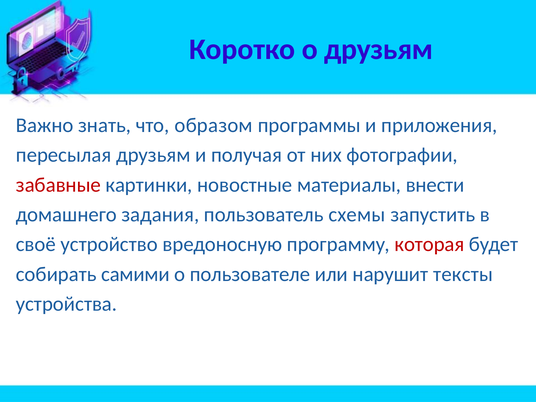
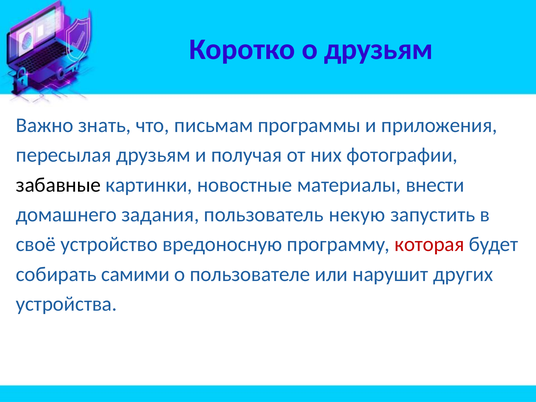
образом: образом -> письмам (214, 125)
забавные colour: red -> black (58, 185)
схемы: схемы -> некую (357, 215)
тексты: тексты -> других (463, 274)
